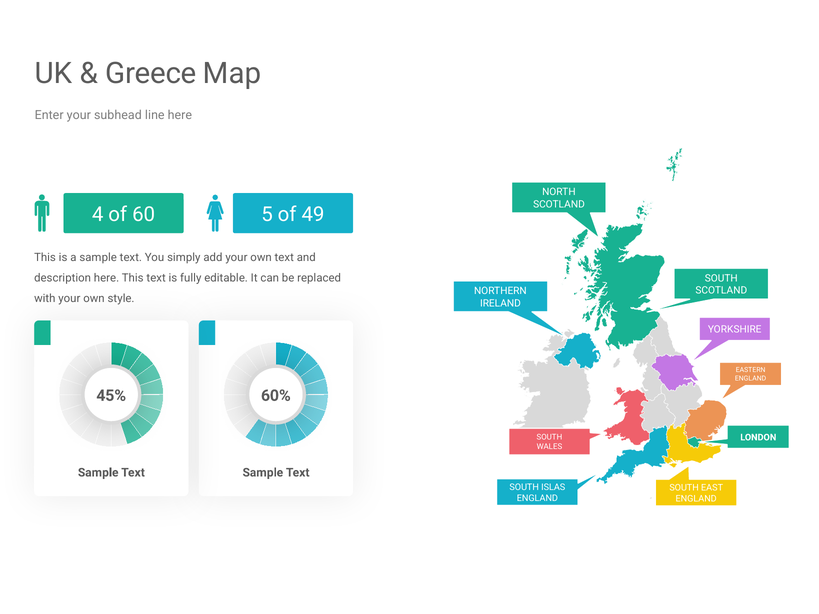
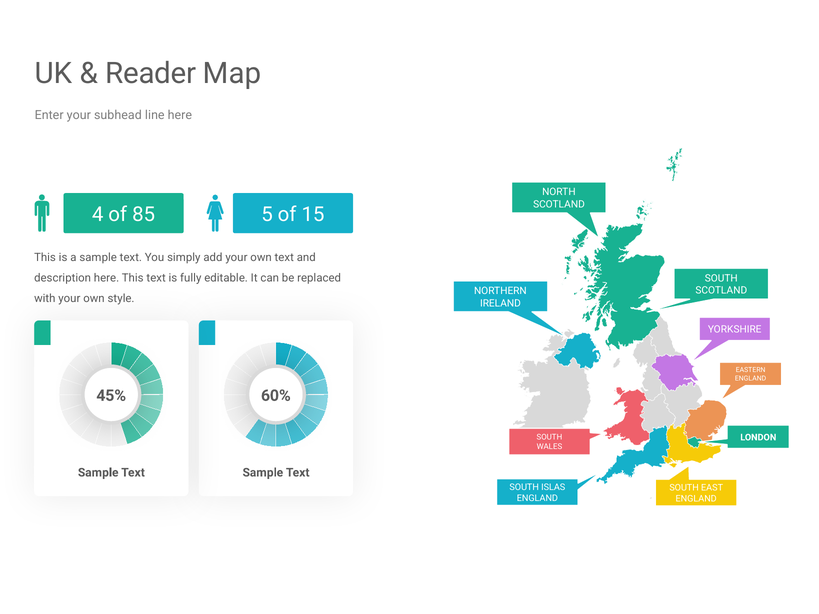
Greece: Greece -> Reader (151, 74)
60: 60 -> 85 (144, 215)
49: 49 -> 15 (313, 215)
